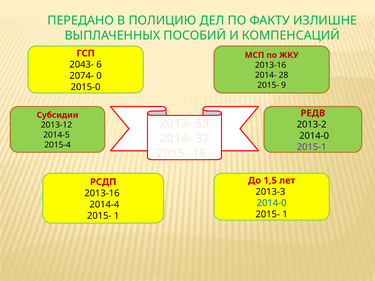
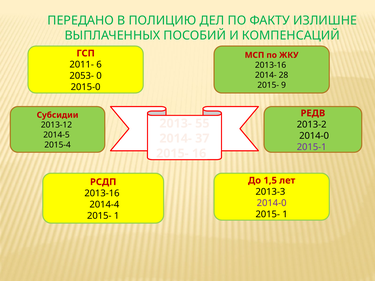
2043-: 2043- -> 2011- (82, 65)
2074-: 2074- -> 2053- (82, 76)
2014-0 colour: blue -> purple (272, 203)
